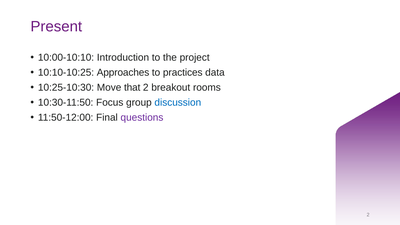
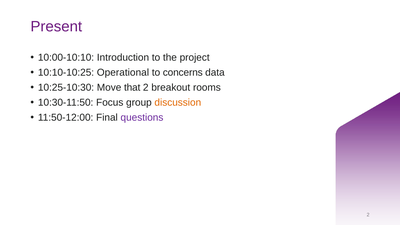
Approaches: Approaches -> Operational (123, 73)
practices: practices -> concerns (183, 73)
discussion colour: blue -> orange (178, 103)
